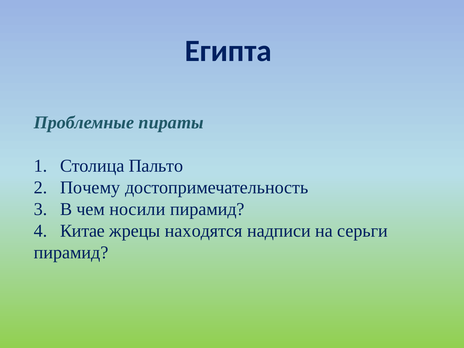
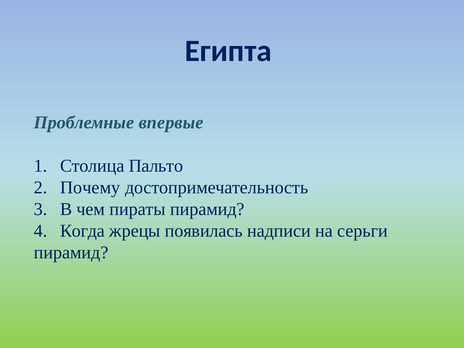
пираты: пираты -> впервые (171, 123)
носили: носили -> пираты (138, 209)
Китае: Китае -> Когда (83, 231)
находятся: находятся -> появилась (204, 231)
